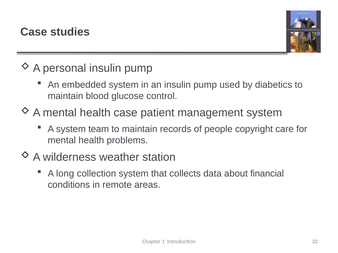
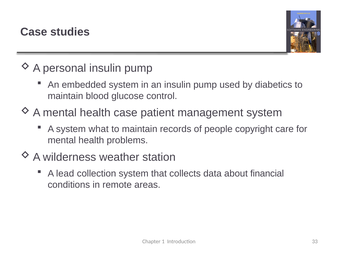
team: team -> what (99, 129)
long: long -> lead (65, 174)
